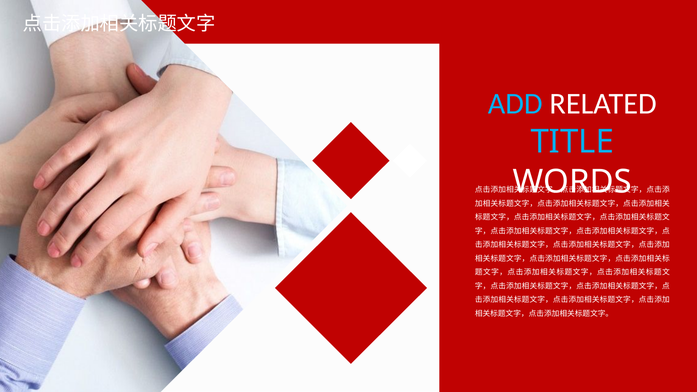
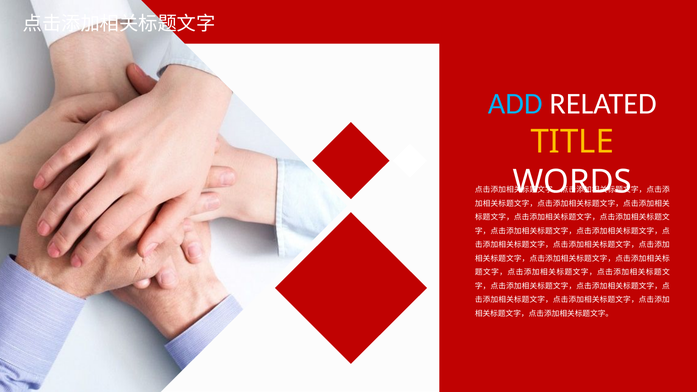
TITLE colour: light blue -> yellow (572, 142)
